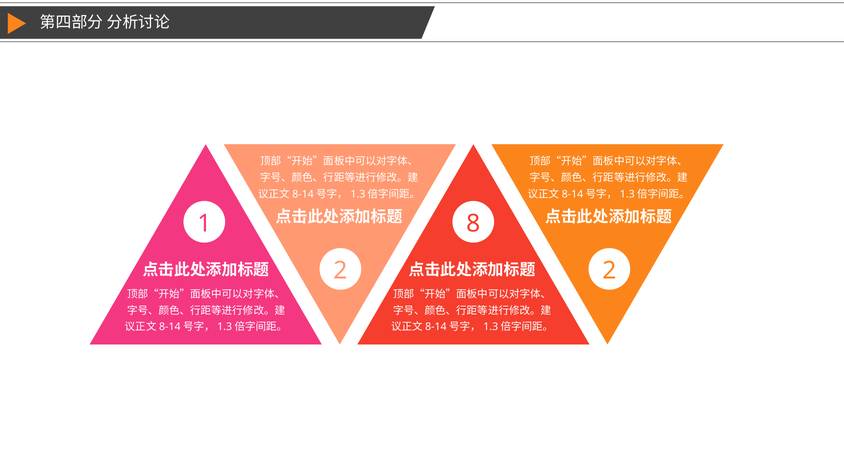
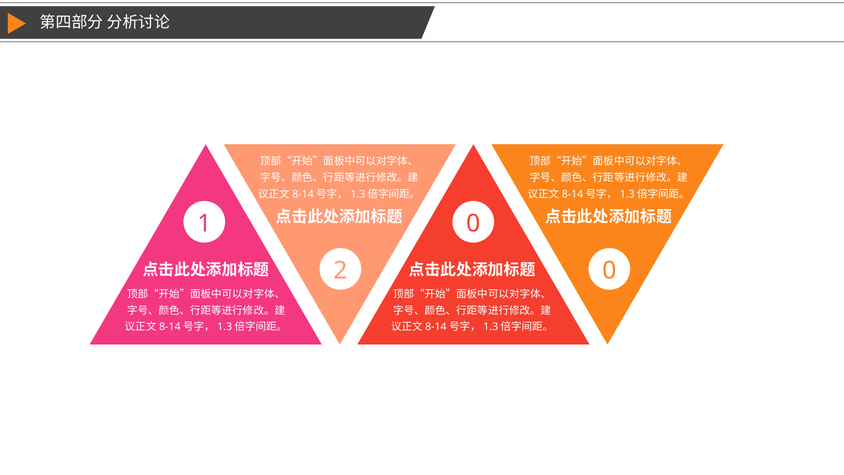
1 8: 8 -> 0 (473, 223)
2 2: 2 -> 0 (609, 270)
